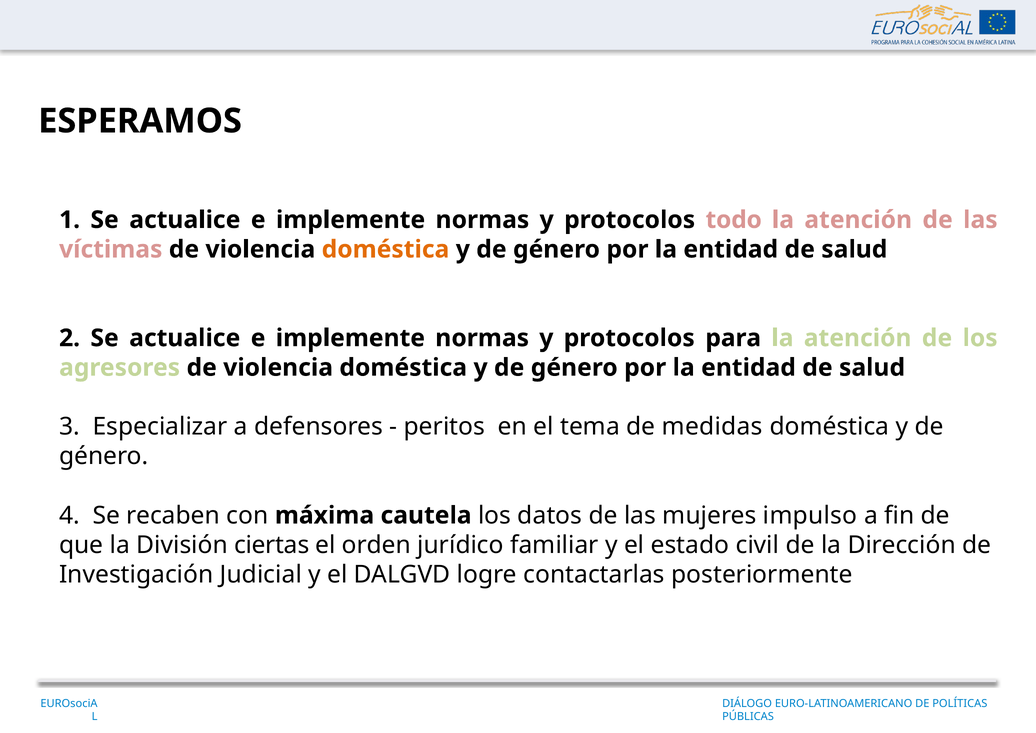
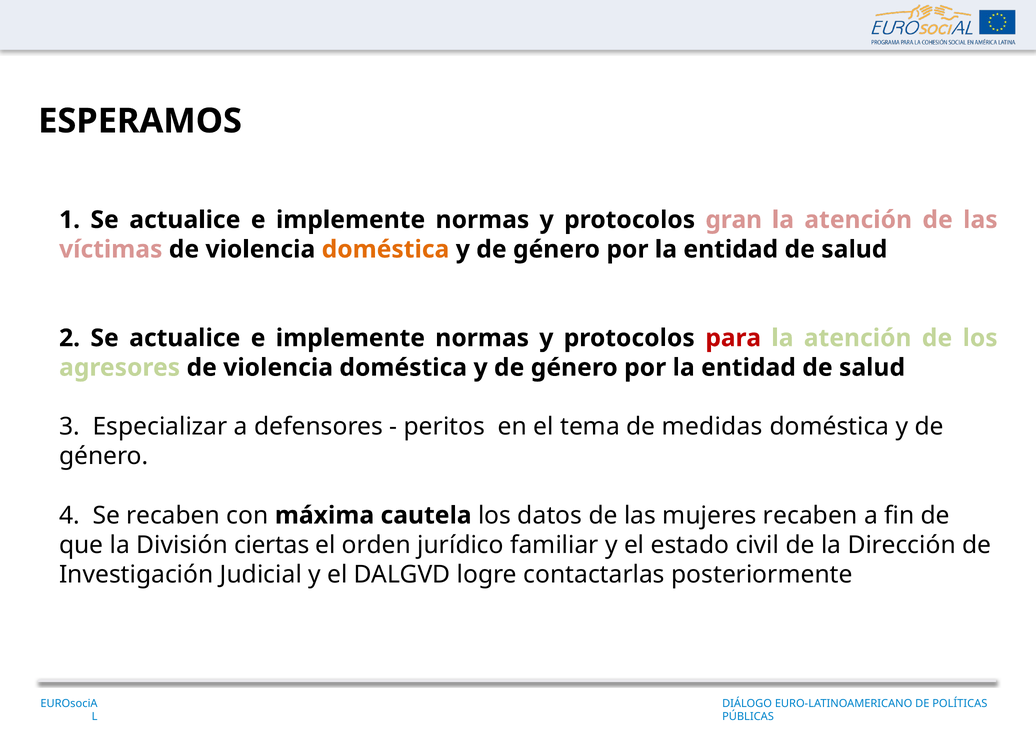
todo: todo -> gran (734, 220)
para colour: black -> red (733, 338)
mujeres impulso: impulso -> recaben (810, 515)
